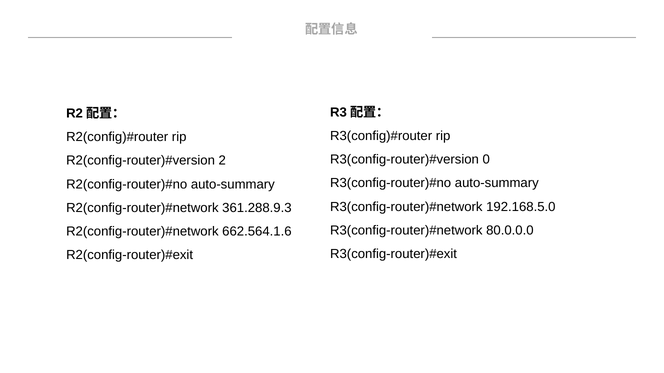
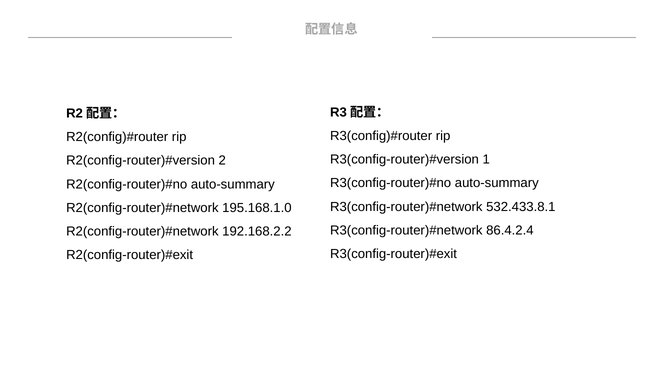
0: 0 -> 1 (486, 160)
192.168.5.0: 192.168.5.0 -> 532.433.8.1 (521, 207)
361.288.9.3: 361.288.9.3 -> 195.168.1.0 (257, 208)
80.0.0.0: 80.0.0.0 -> 86.4.2.4 (510, 231)
662.564.1.6: 662.564.1.6 -> 192.168.2.2 (257, 232)
